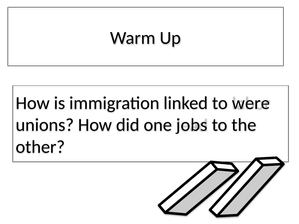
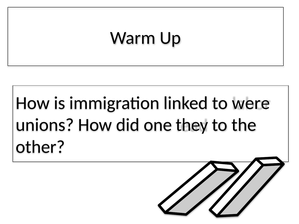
jobs: jobs -> they (192, 125)
